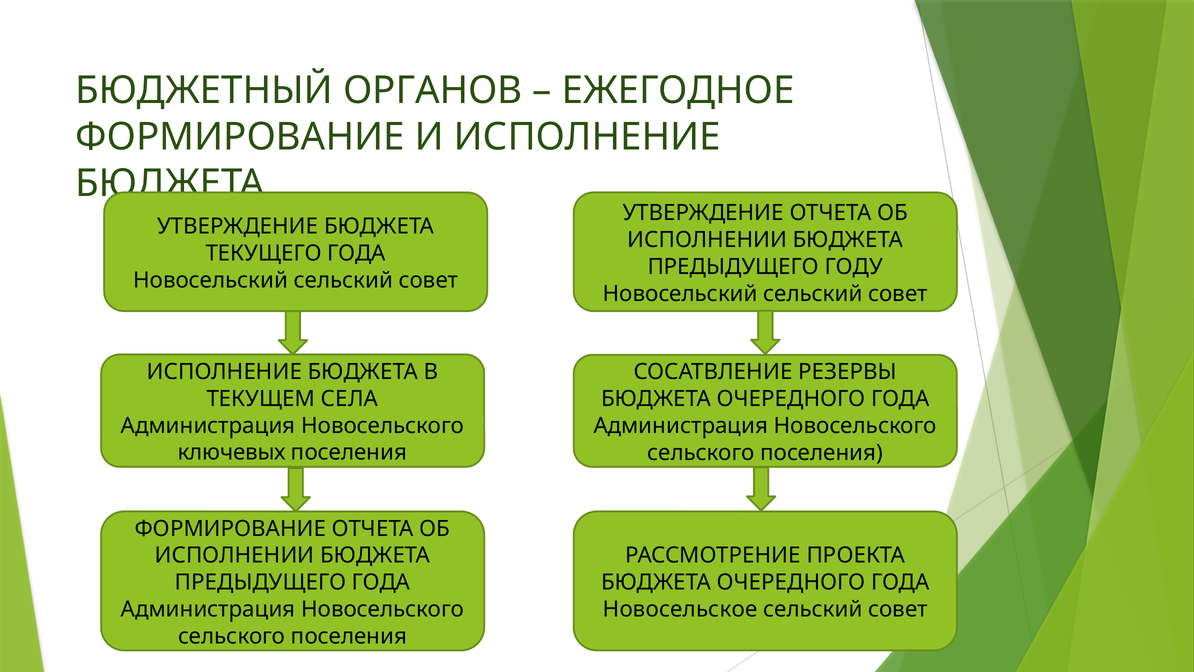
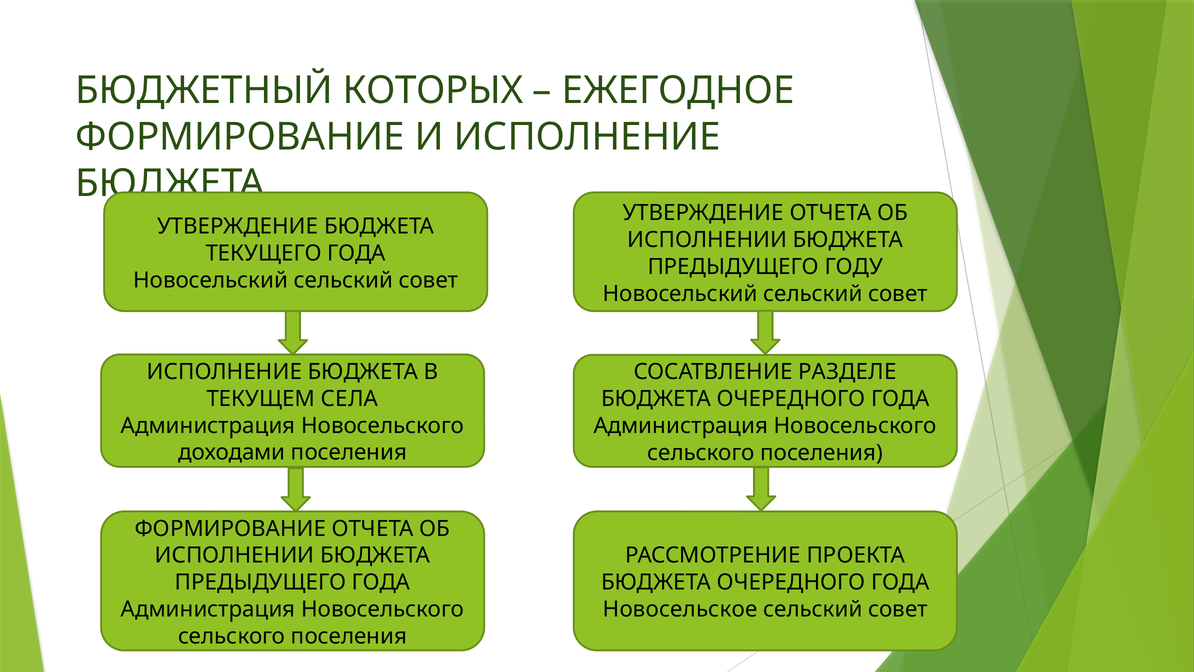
ОРГАНОВ: ОРГАНОВ -> КОТОРЫХ (433, 91)
РЕЗЕРВЫ: РЕЗЕРВЫ -> РАЗДЕЛЕ (847, 372)
ключевых: ключевых -> доходами (232, 452)
